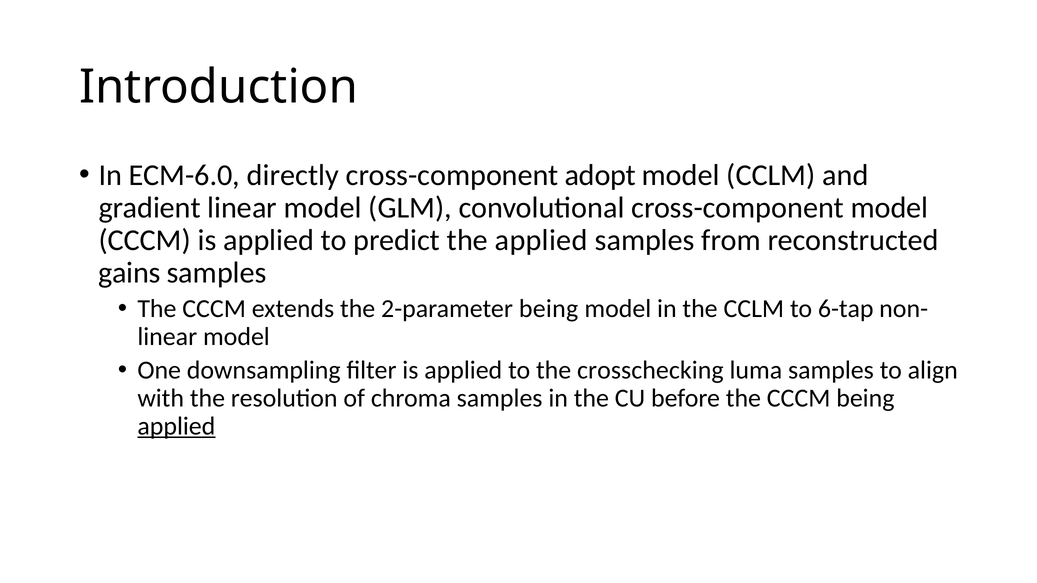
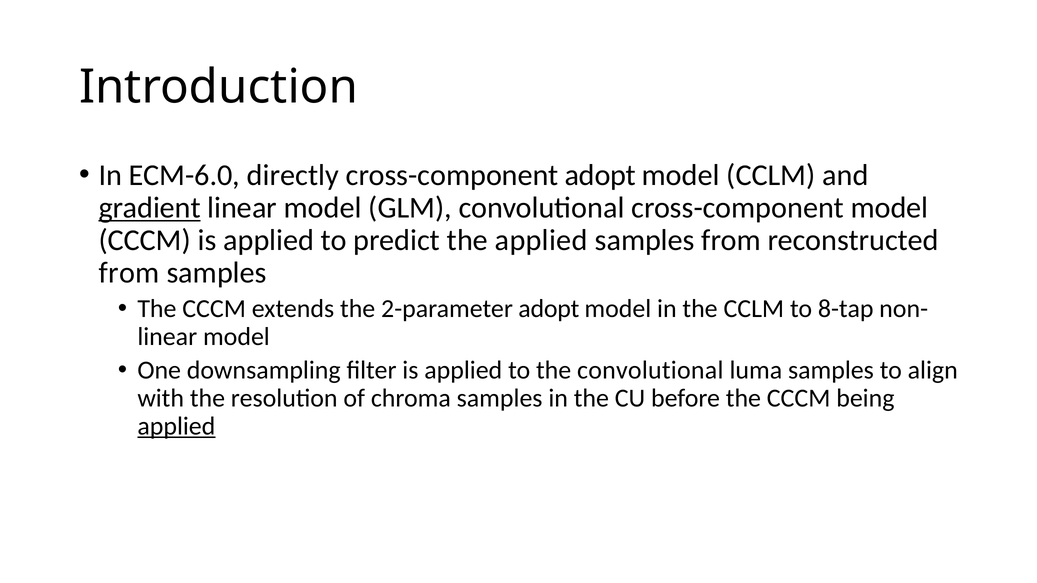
gradient underline: none -> present (150, 208)
gains: gains -> from (129, 273)
2-parameter being: being -> adopt (549, 309)
6-tap: 6-tap -> 8-tap (846, 309)
the crosschecking: crosschecking -> convolutional (650, 370)
